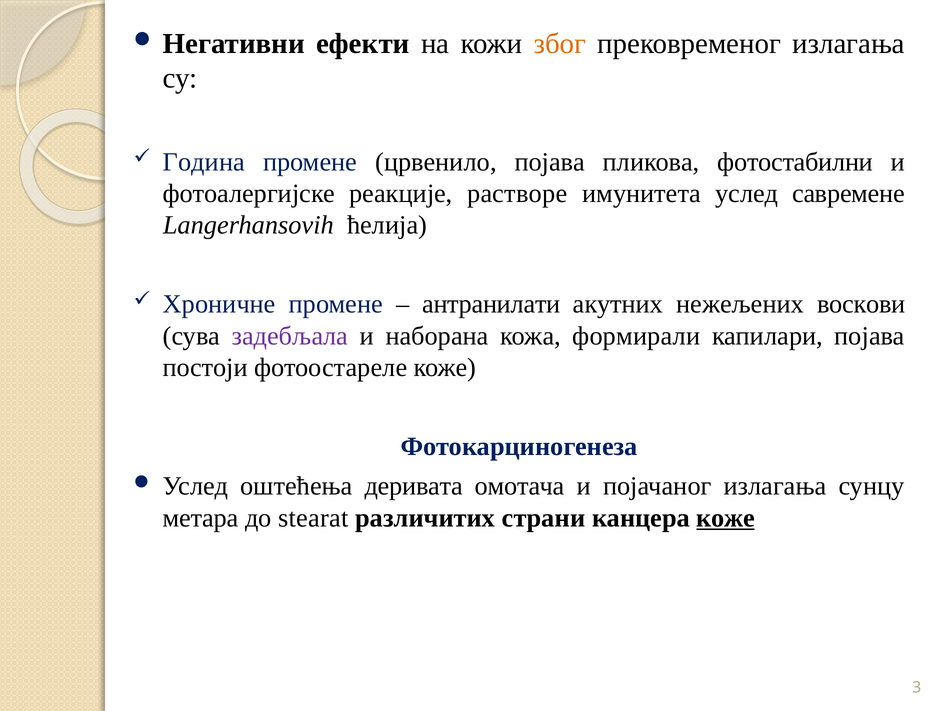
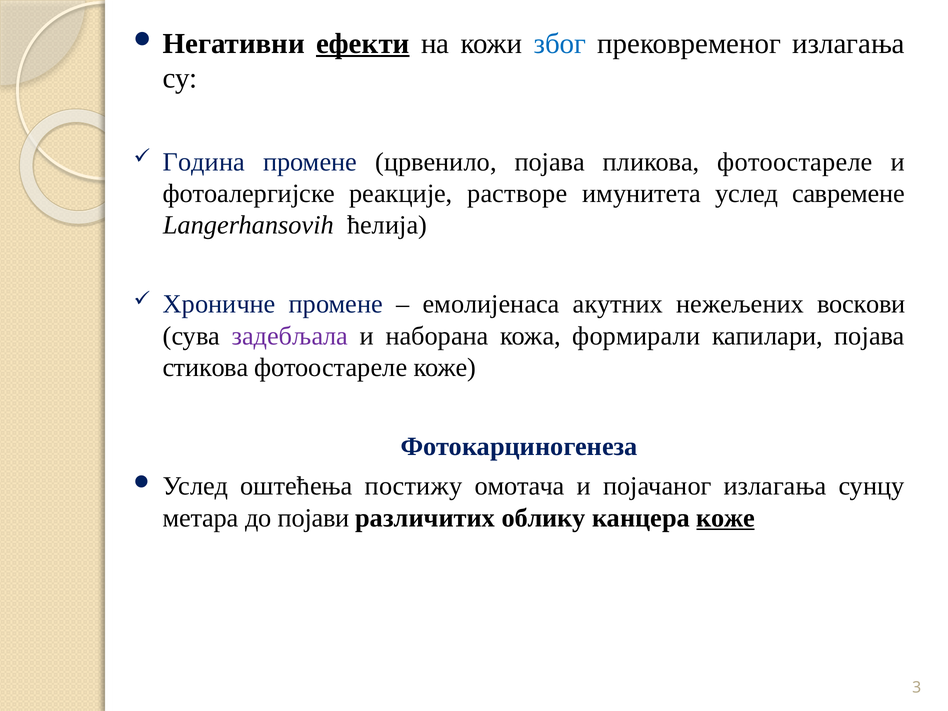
ефекти underline: none -> present (363, 44)
због colour: orange -> blue (560, 44)
пликова фотостабилни: фотостабилни -> фотоостареле (795, 162)
антранилати: антранилати -> емолијенаса (491, 304)
постоји: постоји -> стикова (205, 368)
деривата: деривата -> постижу (414, 486)
stearat: stearat -> појави (314, 518)
страни: страни -> облику (544, 518)
